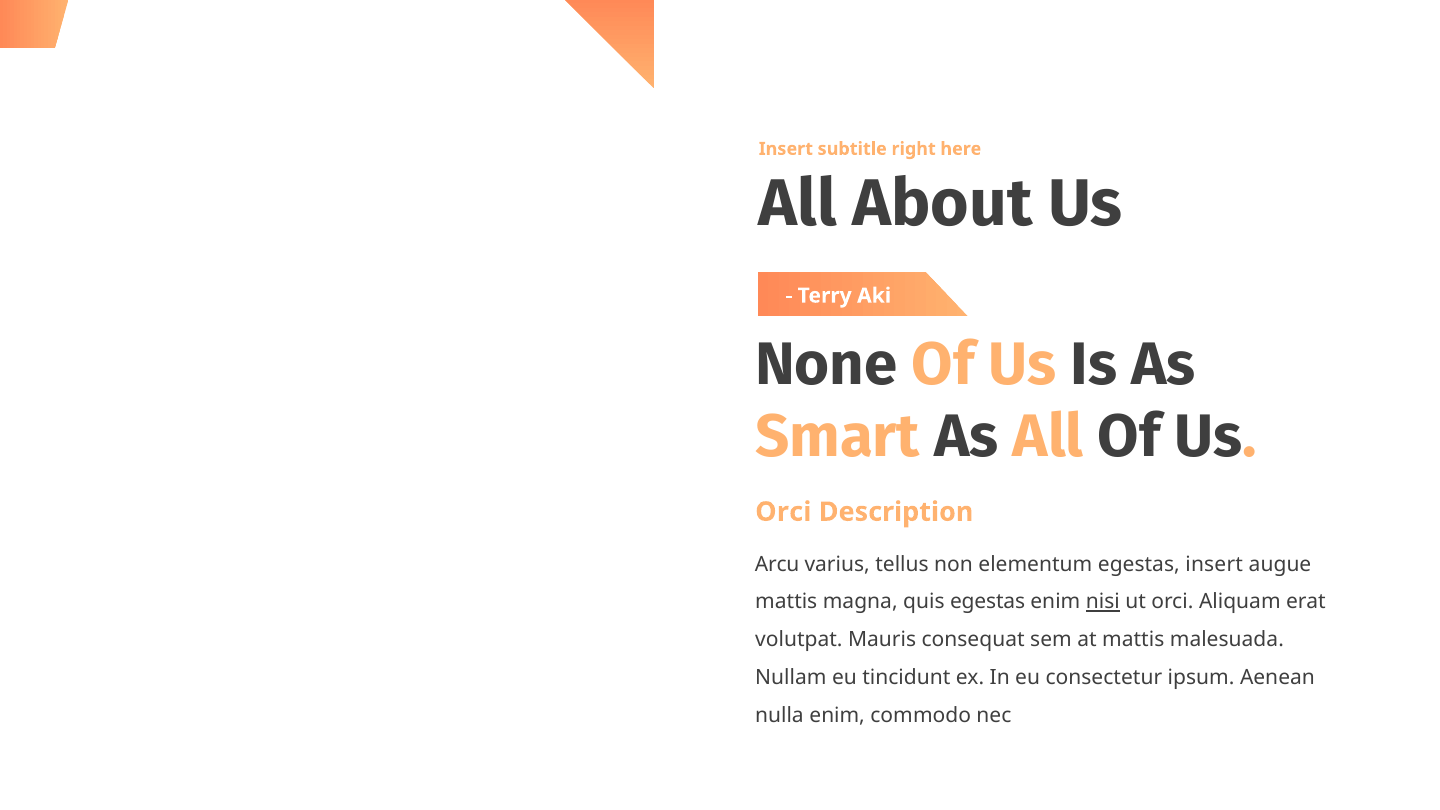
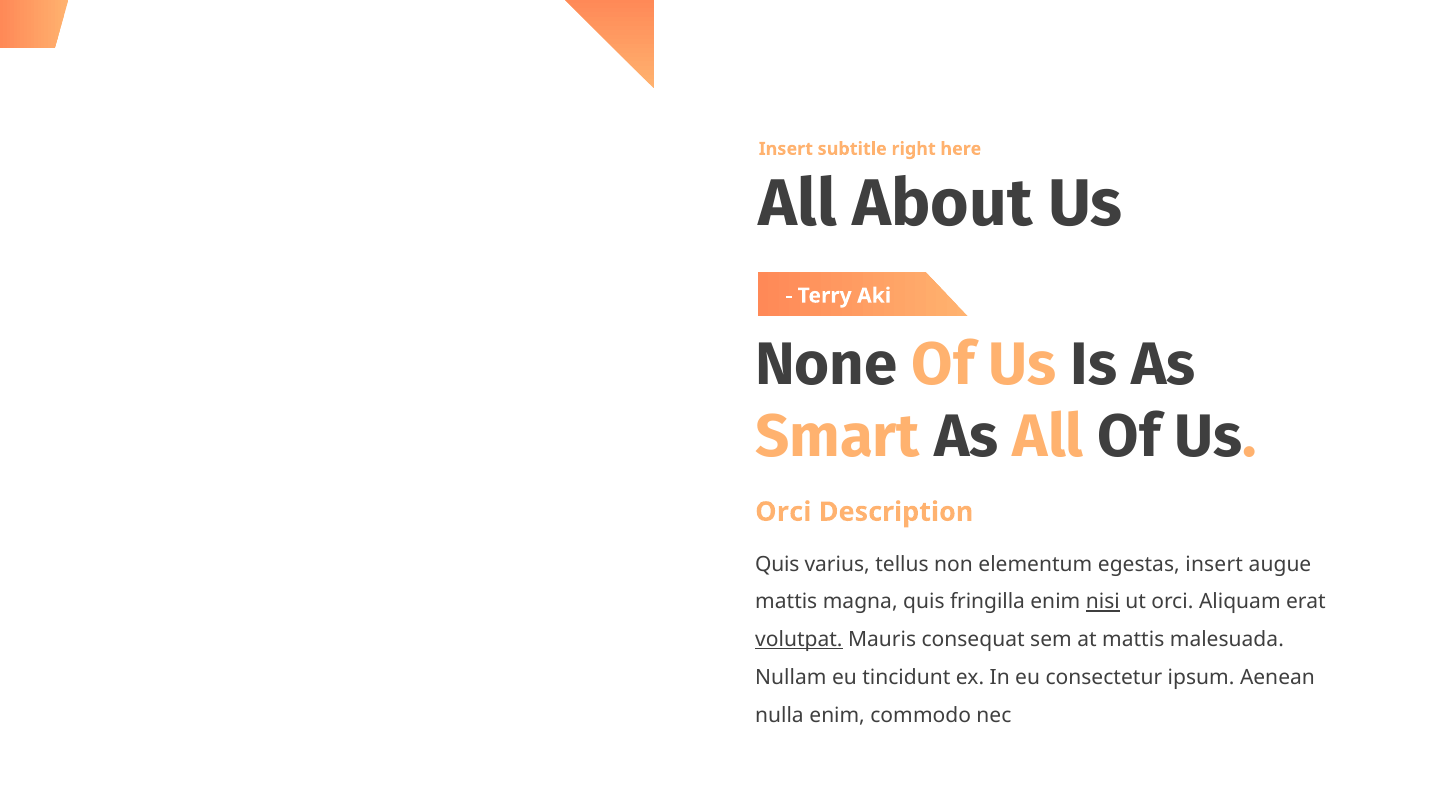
Arcu: Arcu -> Quis (777, 564)
quis egestas: egestas -> fringilla (988, 602)
volutpat underline: none -> present (799, 640)
